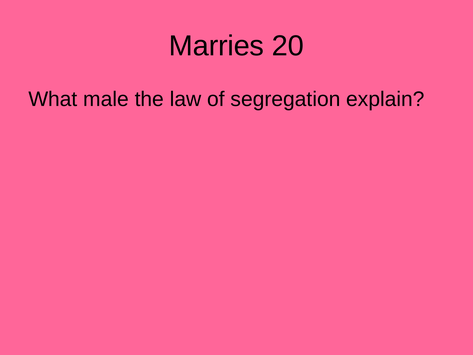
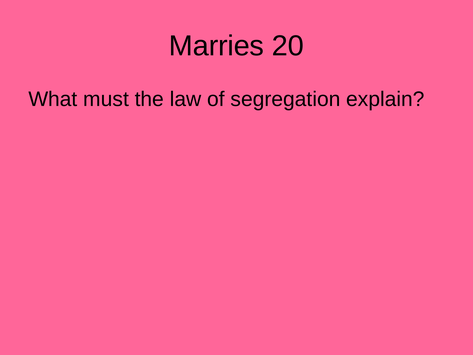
male: male -> must (106, 99)
